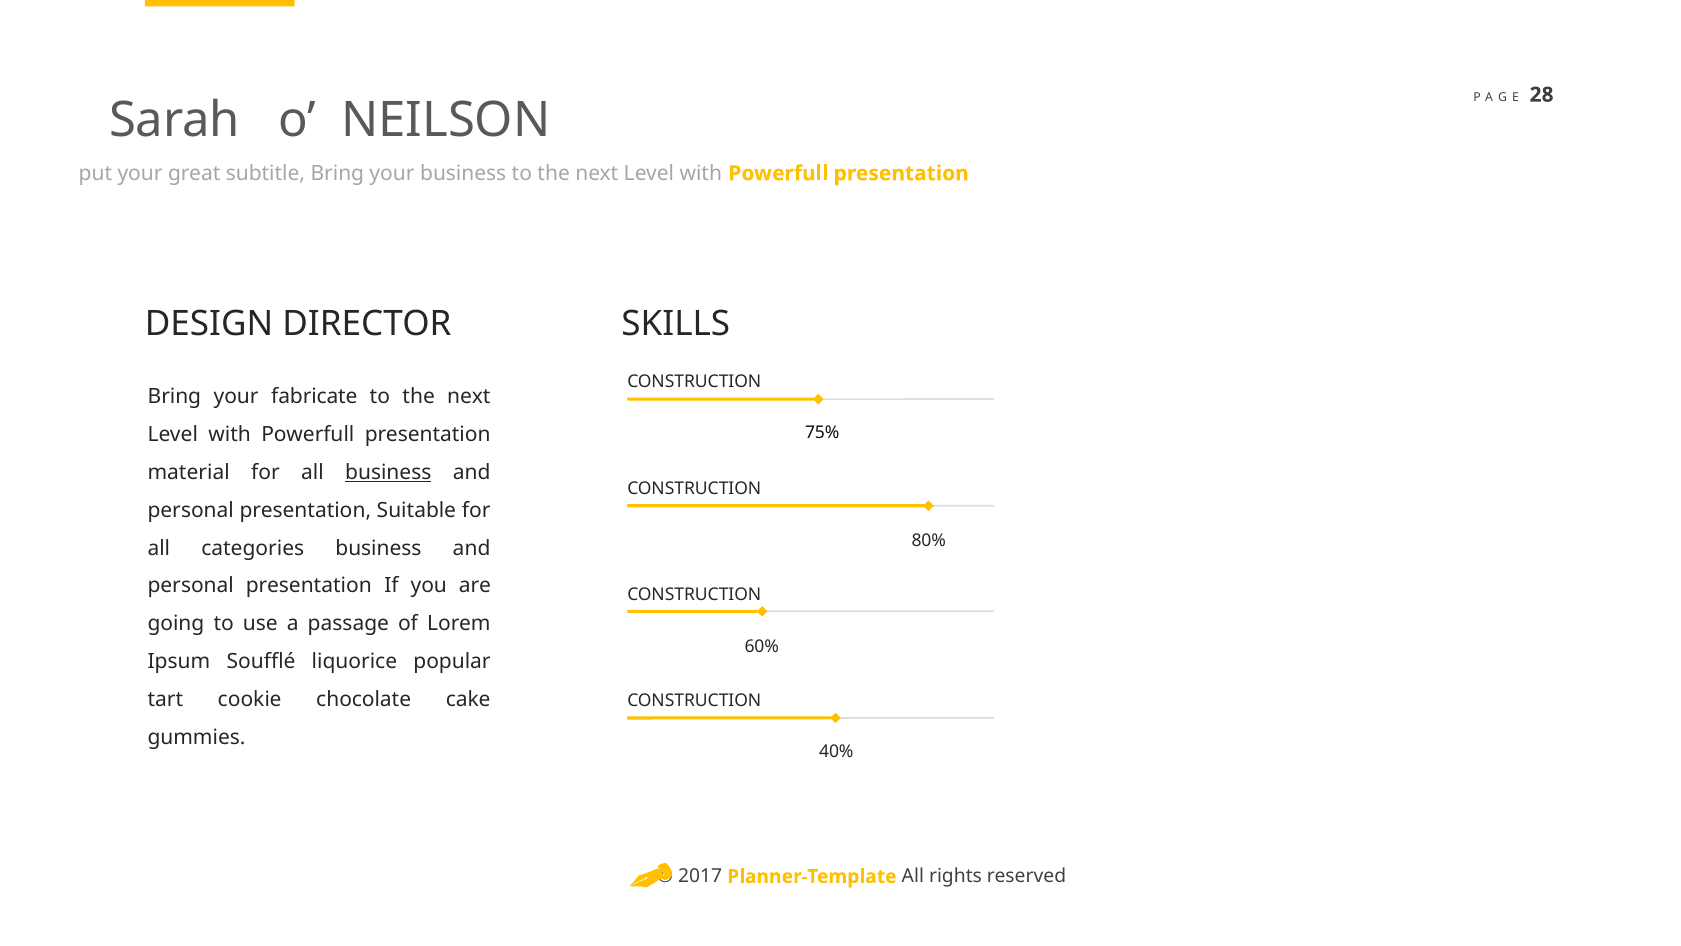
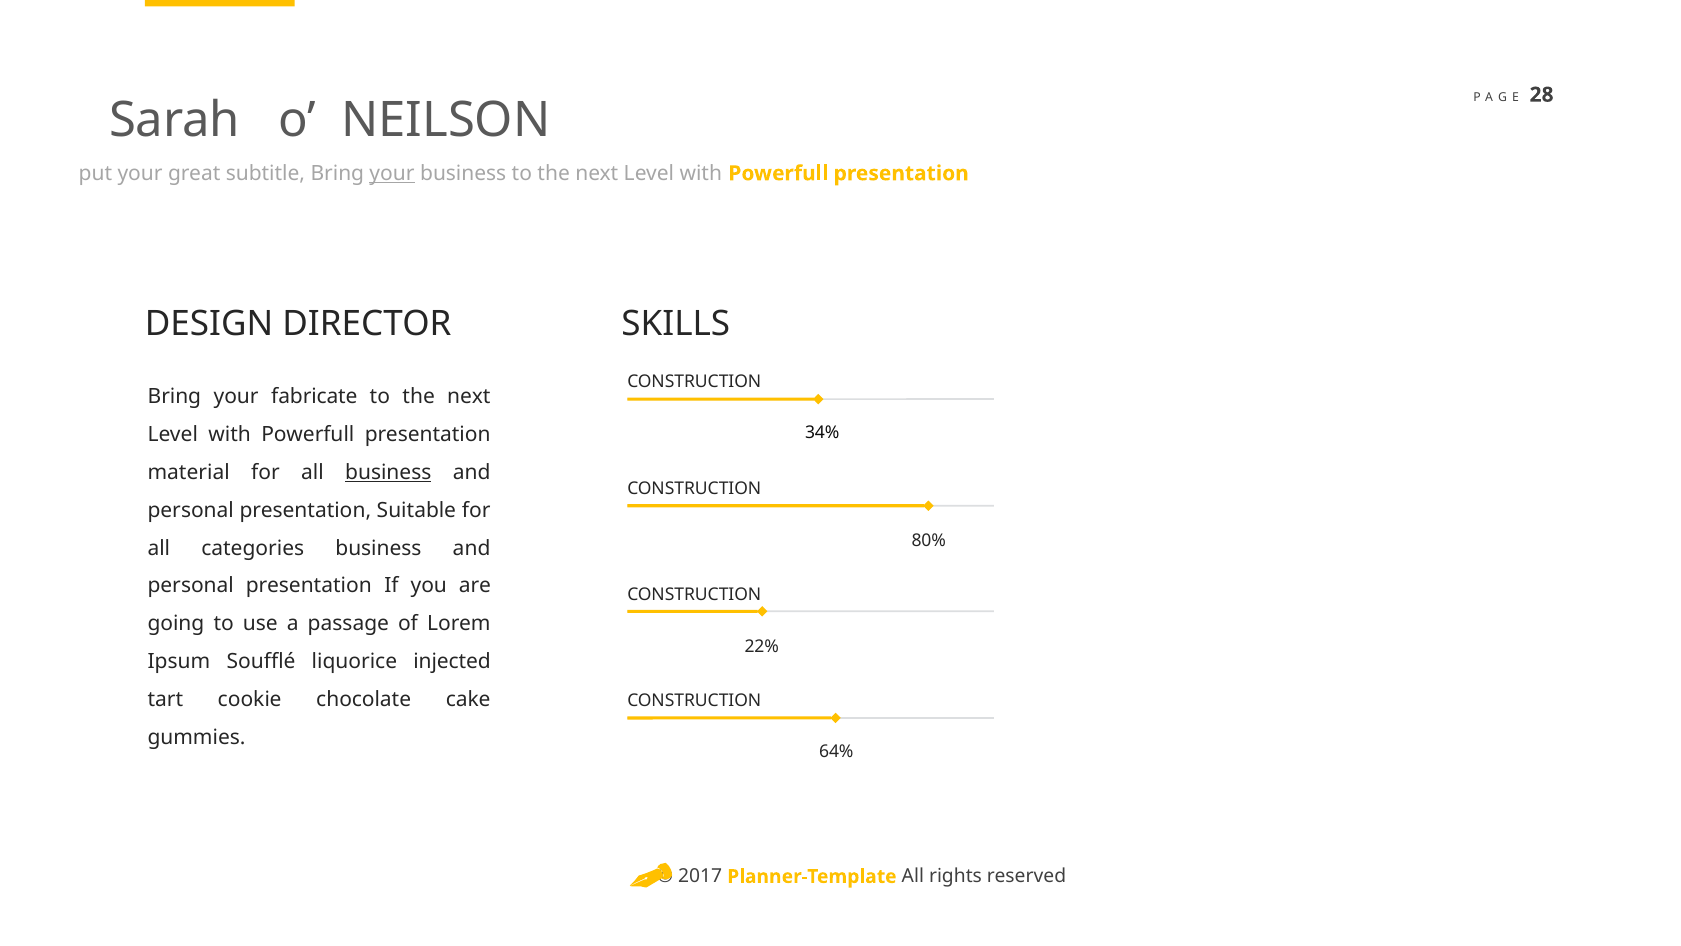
your underline: none -> present (392, 173)
75%: 75% -> 34% (822, 433)
60%: 60% -> 22% (762, 646)
popular: popular -> injected (452, 661)
40%: 40% -> 64% (836, 751)
